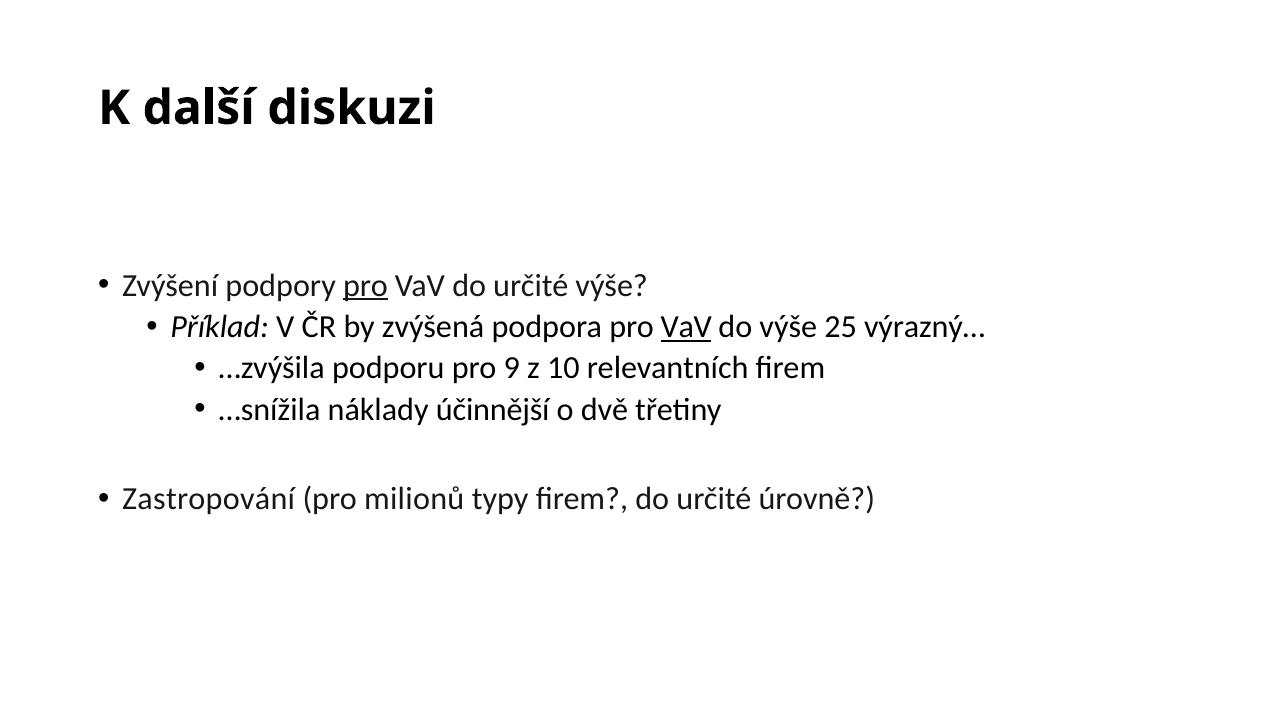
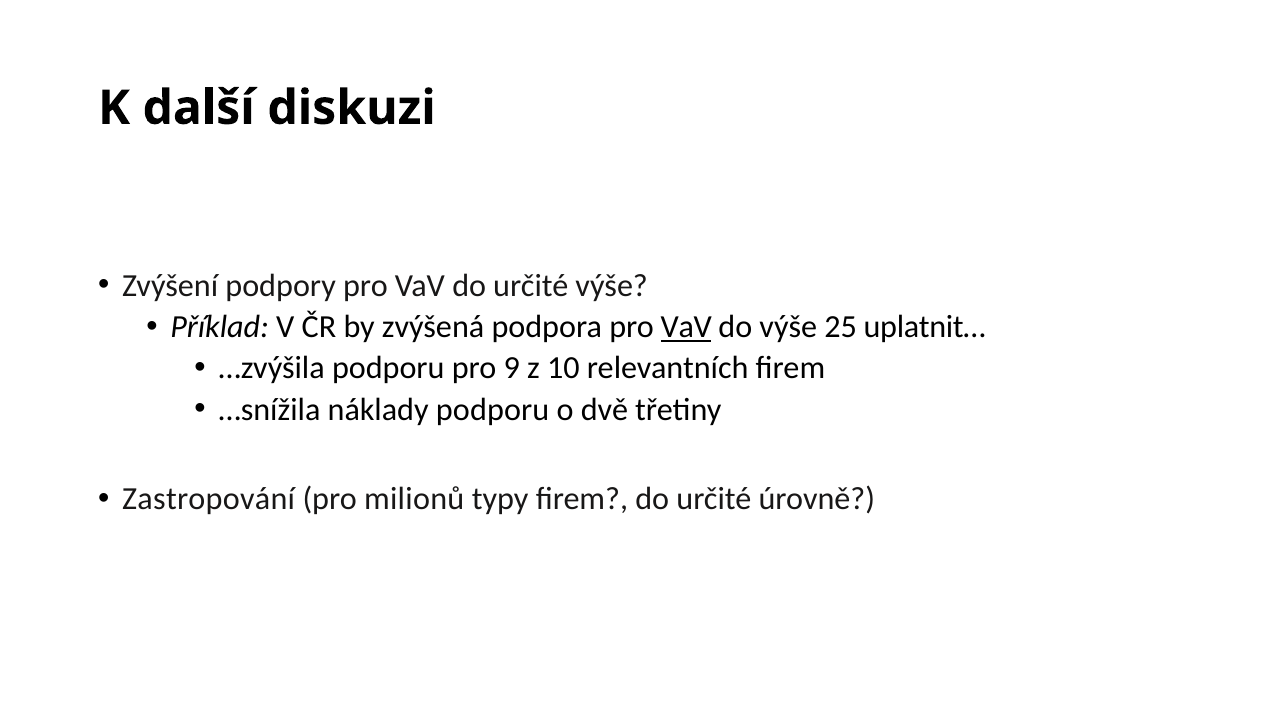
pro underline: present -> none (365, 286)
výrazný…: výrazný… -> uplatnit… (925, 327)
náklady účinnější: účinnější -> podporu (493, 410)
